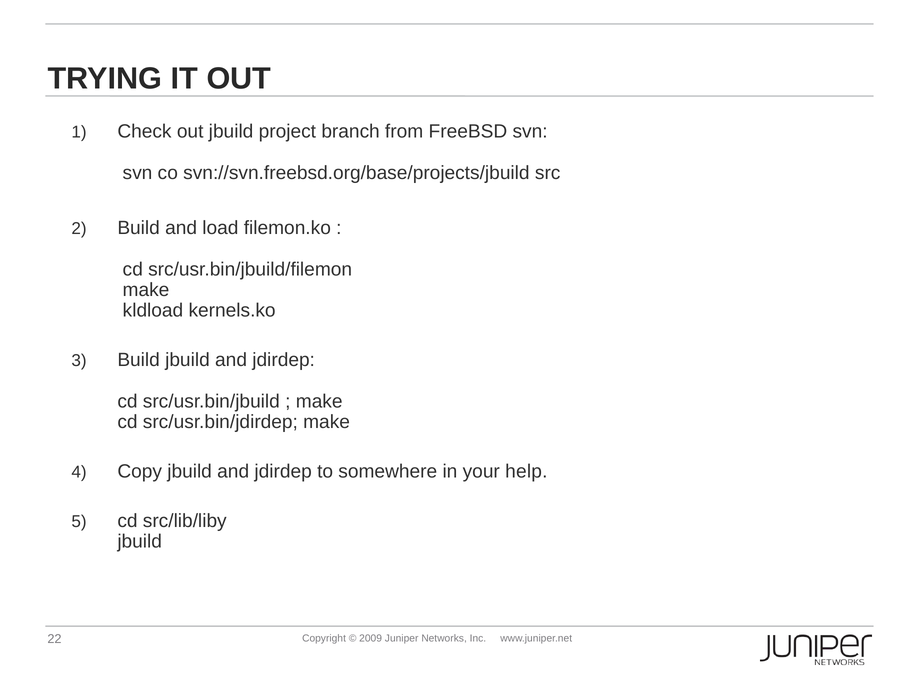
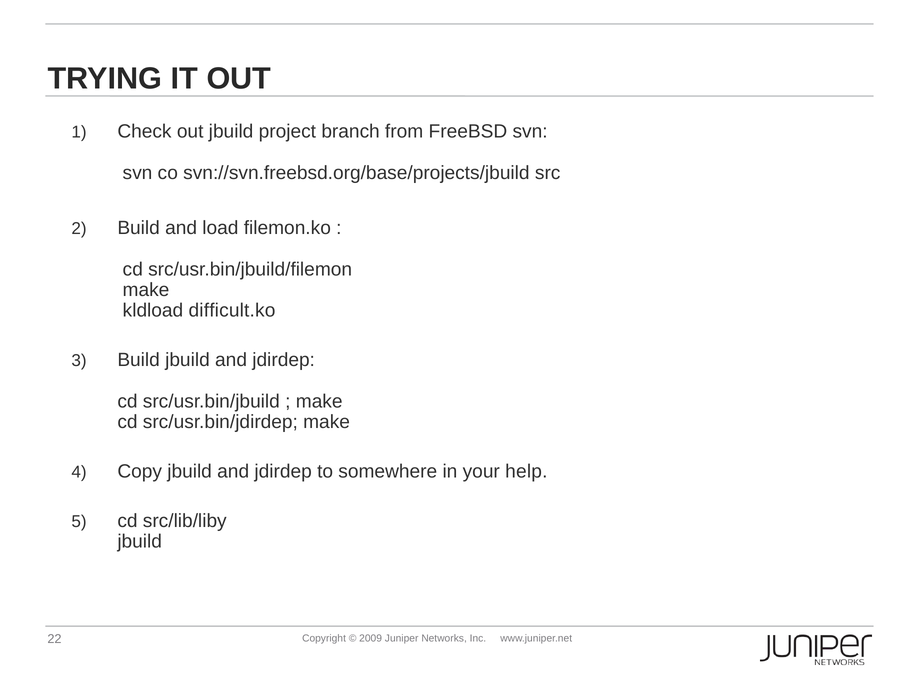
kernels.ko: kernels.ko -> difficult.ko (232, 311)
